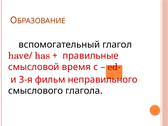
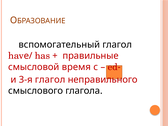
3-я фильм: фильм -> глагол (50, 80)
